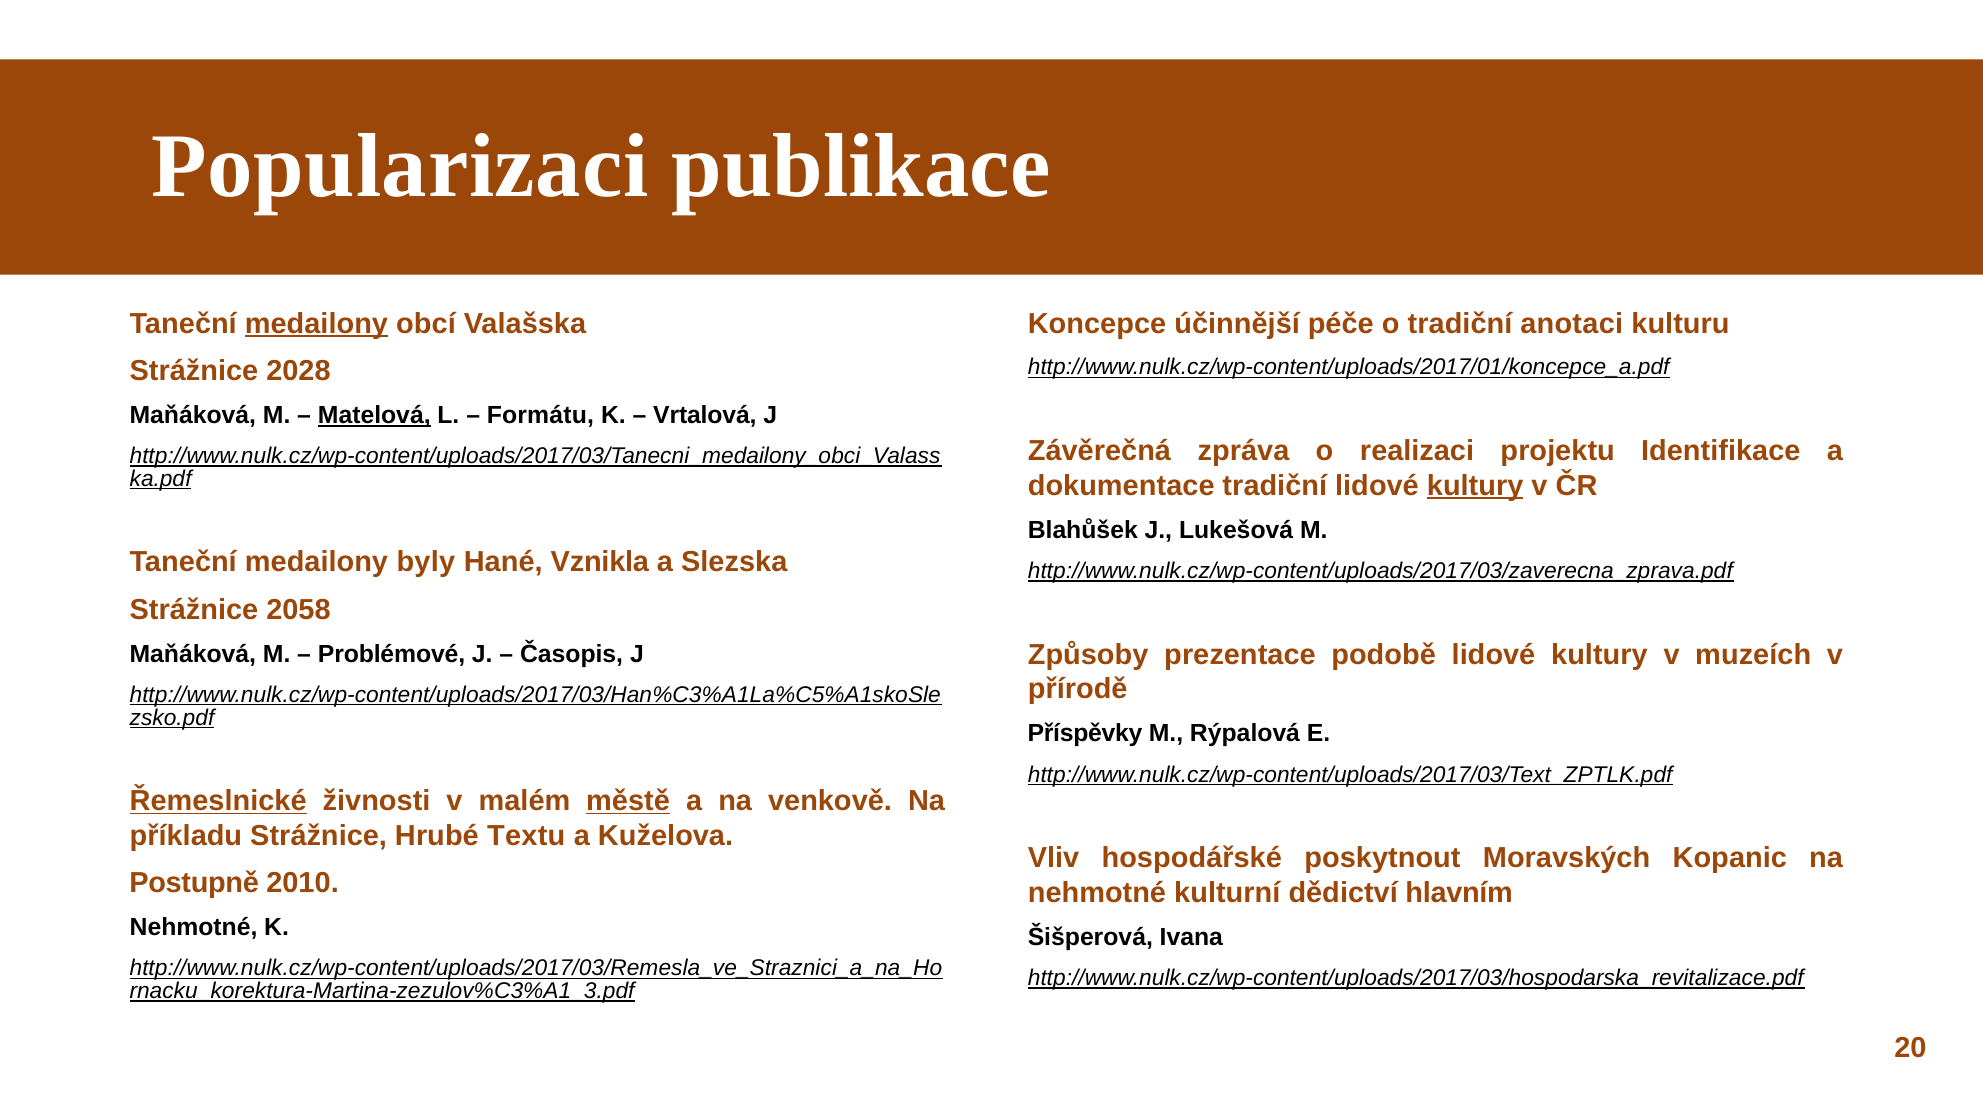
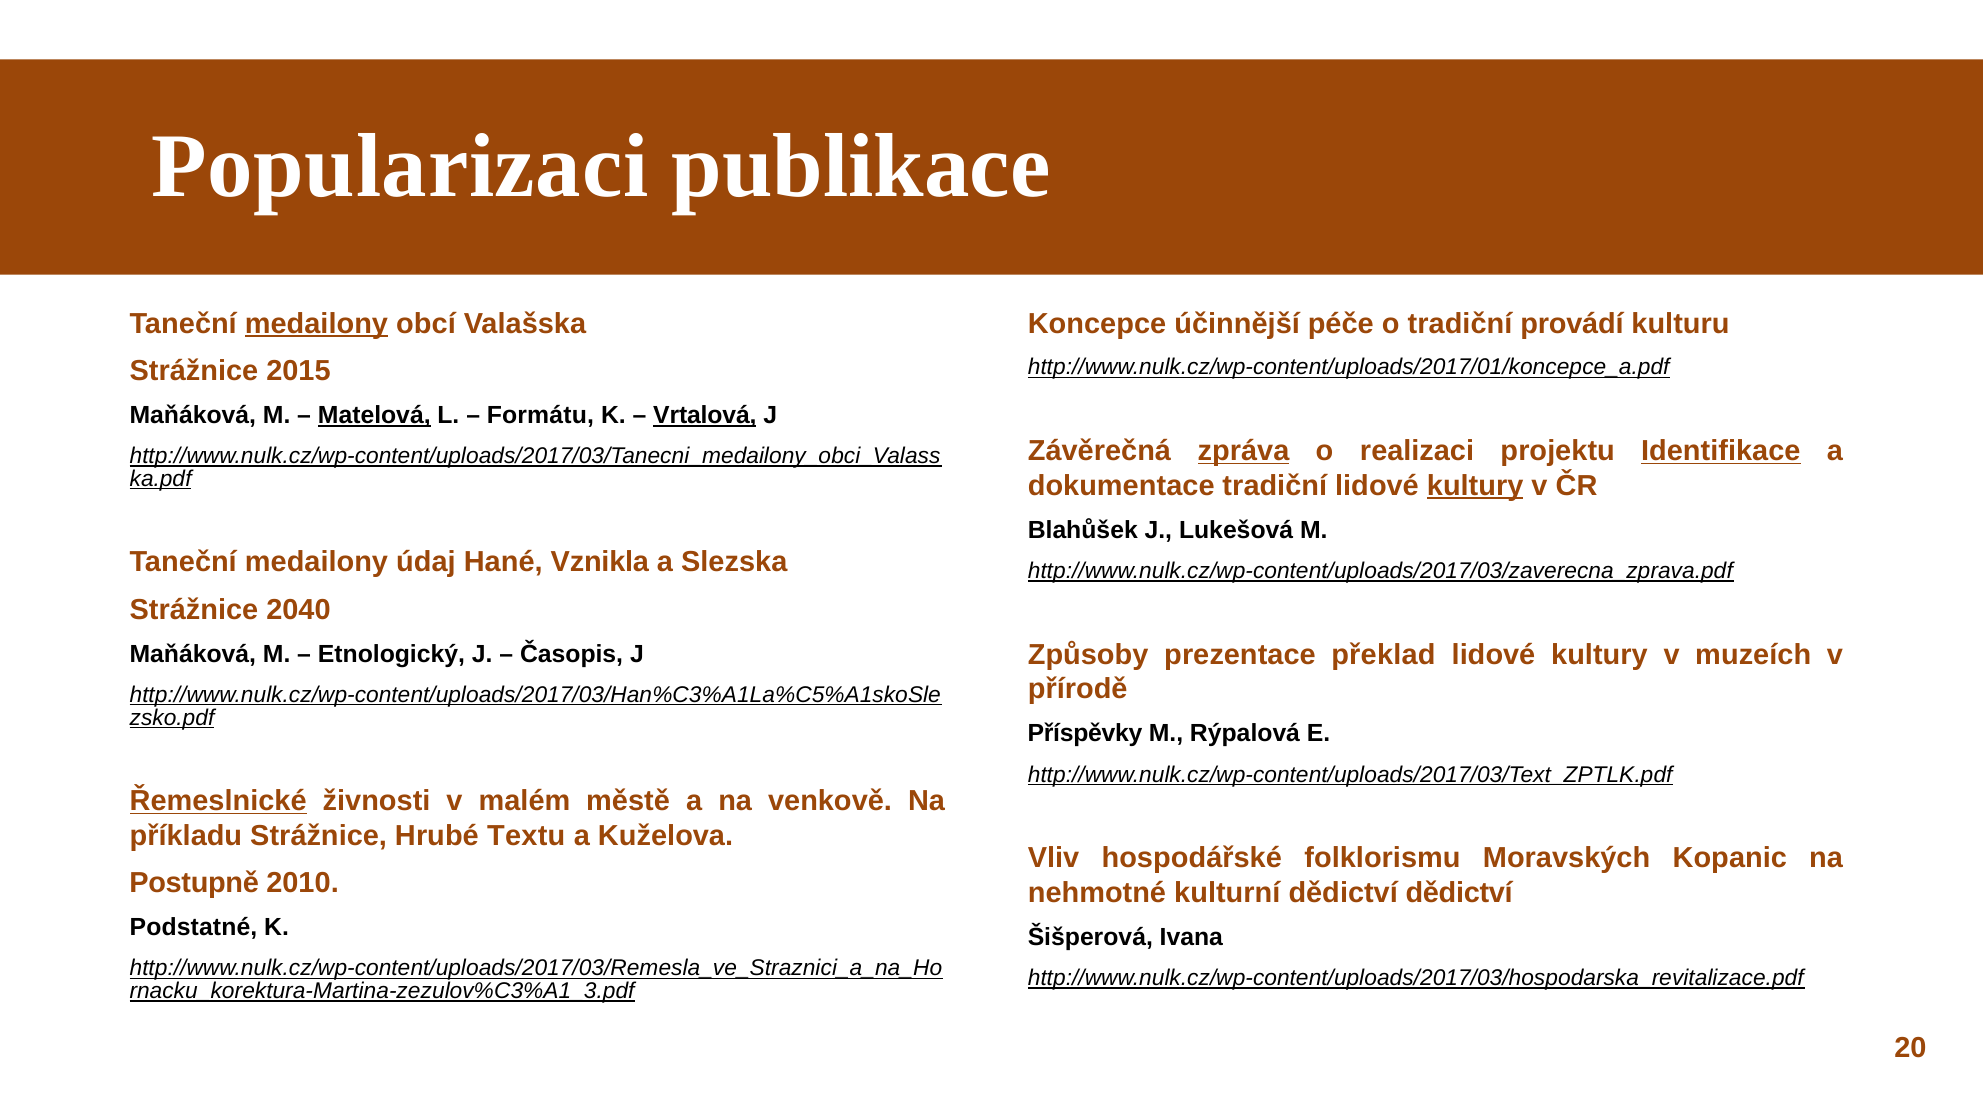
anotaci: anotaci -> provádí (1572, 325)
2028: 2028 -> 2015 (298, 371)
Vrtalová underline: none -> present (705, 415)
zpráva underline: none -> present (1243, 451)
Identifikace underline: none -> present (1721, 451)
byly: byly -> údaj (426, 563)
2058: 2058 -> 2040 (298, 610)
podobě: podobě -> překlad (1383, 655)
Problémové: Problémové -> Etnologický (391, 654)
městě underline: present -> none (628, 801)
poskytnout: poskytnout -> folklorismu (1383, 859)
dědictví hlavním: hlavním -> dědictví (1459, 893)
Nehmotné: Nehmotné -> Podstatné (193, 928)
